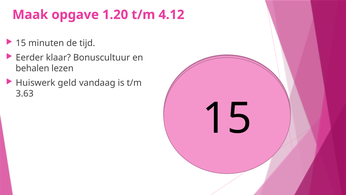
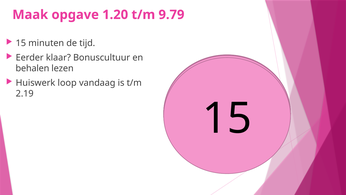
4.12: 4.12 -> 9.79 (171, 15)
geld: geld -> loop (67, 83)
3.63: 3.63 -> 2.19 (25, 94)
